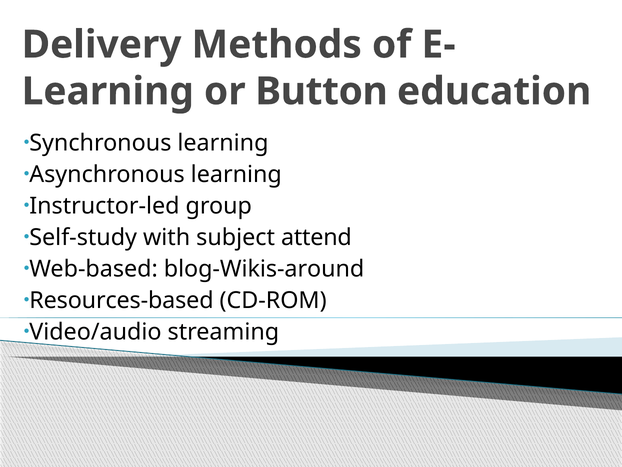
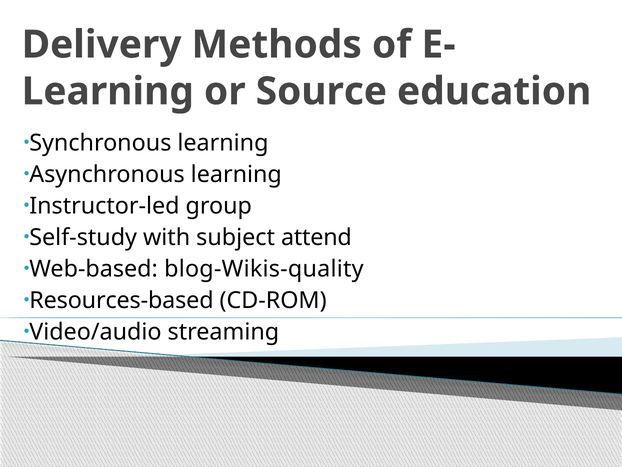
Button: Button -> Source (321, 91)
blog-Wikis-around: blog-Wikis-around -> blog-Wikis-quality (264, 269)
